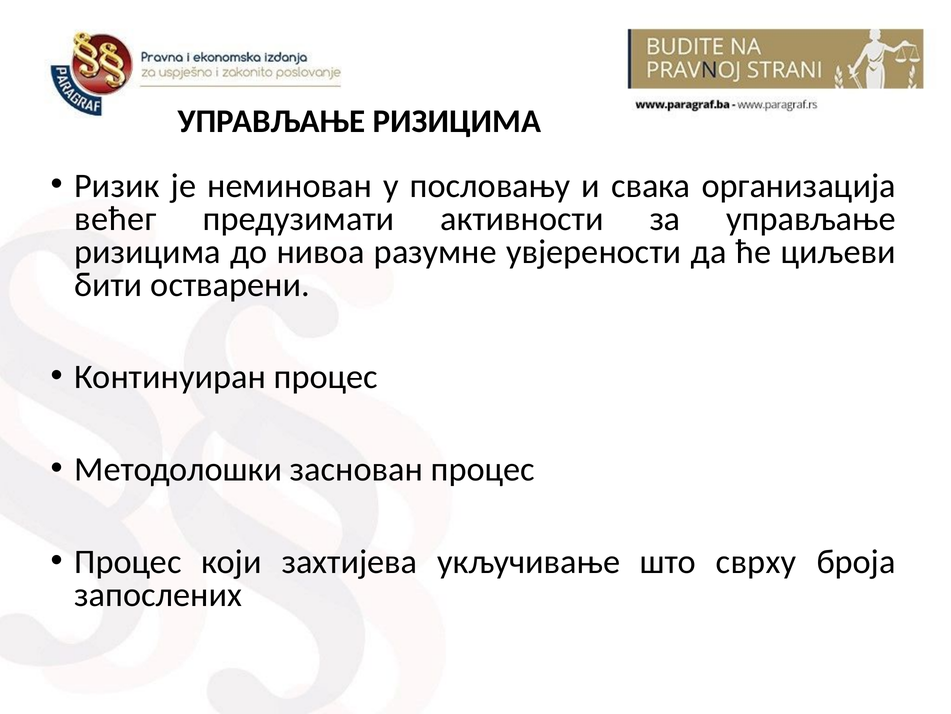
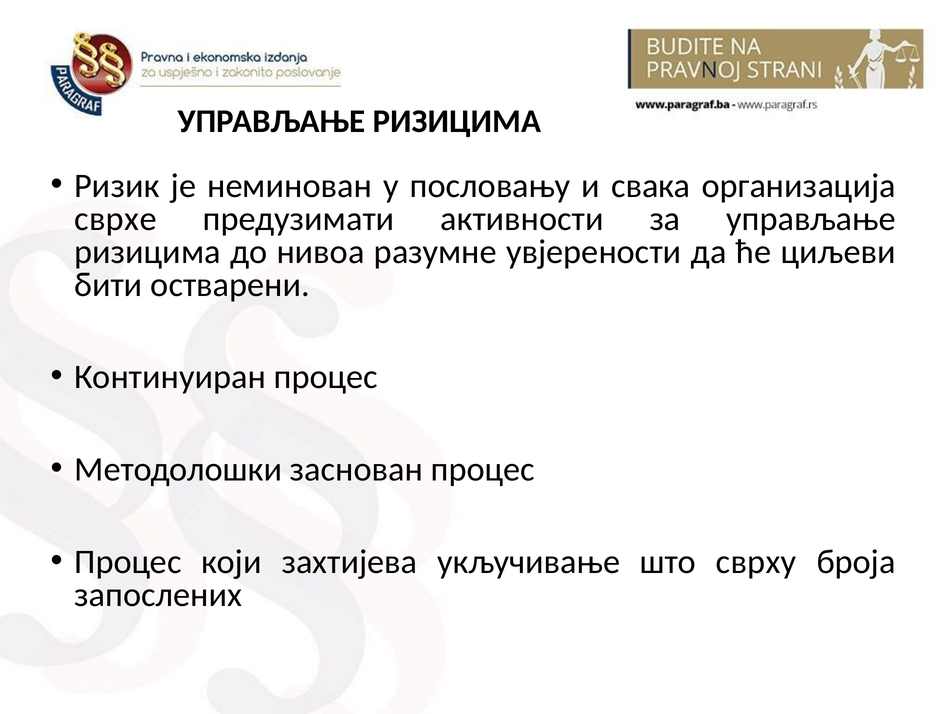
већег: већег -> сврхе (115, 219)
